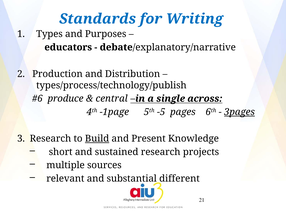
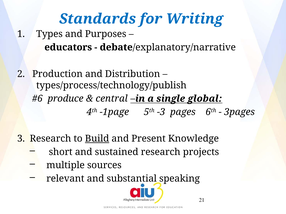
across: across -> global (205, 99)
-5: -5 -> -3 (161, 112)
3pages underline: present -> none (239, 112)
different: different -> speaking (180, 179)
